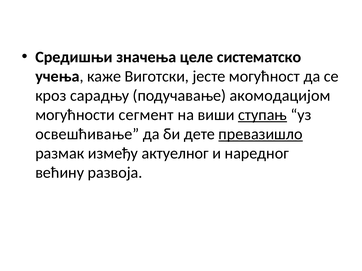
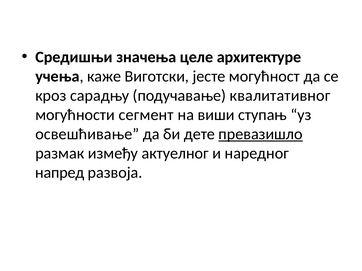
систематско: систематско -> архитектуре (259, 57)
акомодацијом: акомодацијом -> квалитативног (280, 96)
ступањ underline: present -> none (262, 115)
већину: већину -> напред (60, 173)
